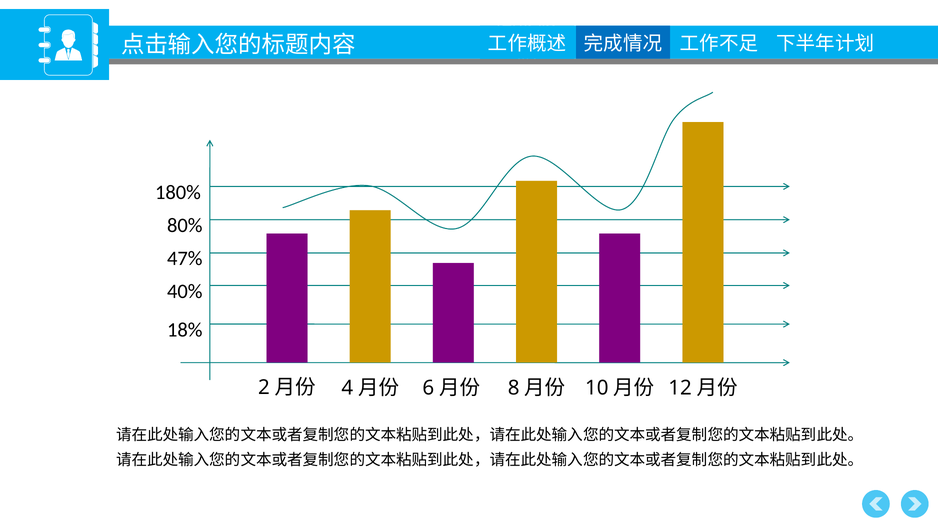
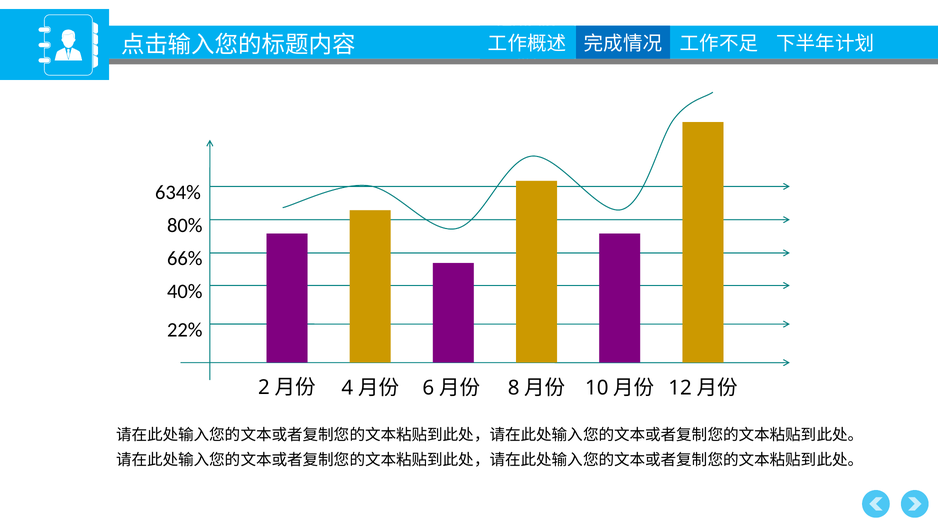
180%: 180% -> 634% (178, 192)
47%: 47% -> 66% (185, 258)
18%: 18% -> 22% (185, 330)
